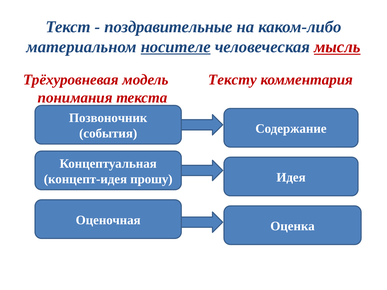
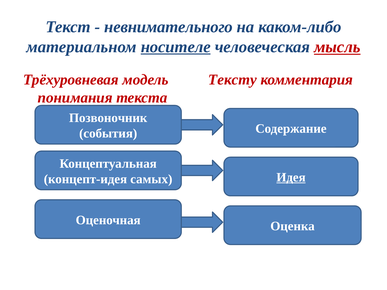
поздравительные: поздравительные -> невнимательного (169, 27)
Идея underline: none -> present (291, 178)
прошу: прошу -> самых (151, 179)
